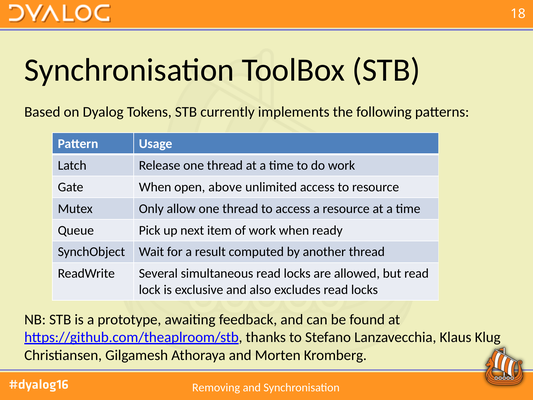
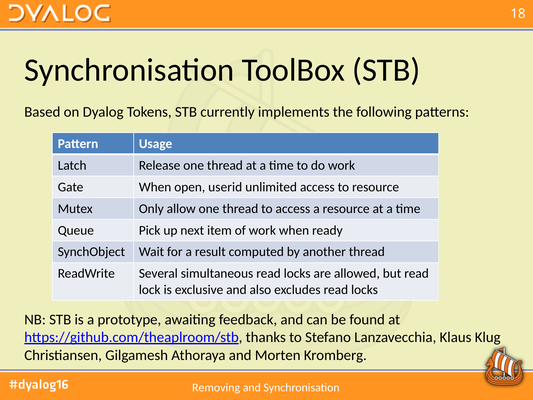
above: above -> userid (225, 187)
